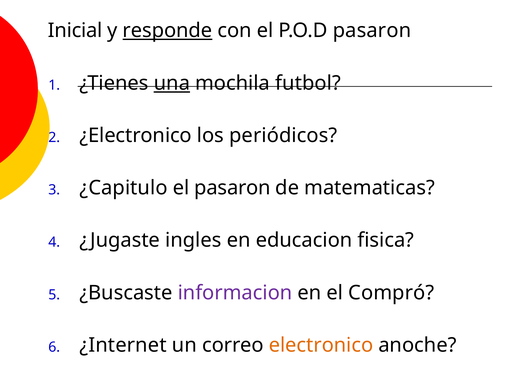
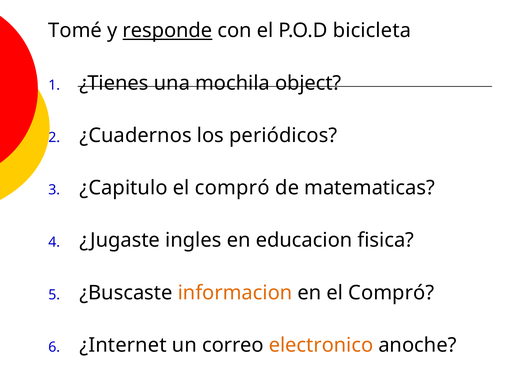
Inicial: Inicial -> Tomé (75, 31)
P.O.D pasaron: pasaron -> bicicleta (372, 31)
una underline: present -> none (172, 83)
futbol: futbol -> object (308, 83)
¿Electronico: ¿Electronico -> ¿Cuadernos (136, 135)
pasaron: pasaron -> compró (232, 188)
informacion colour: purple -> orange (235, 292)
